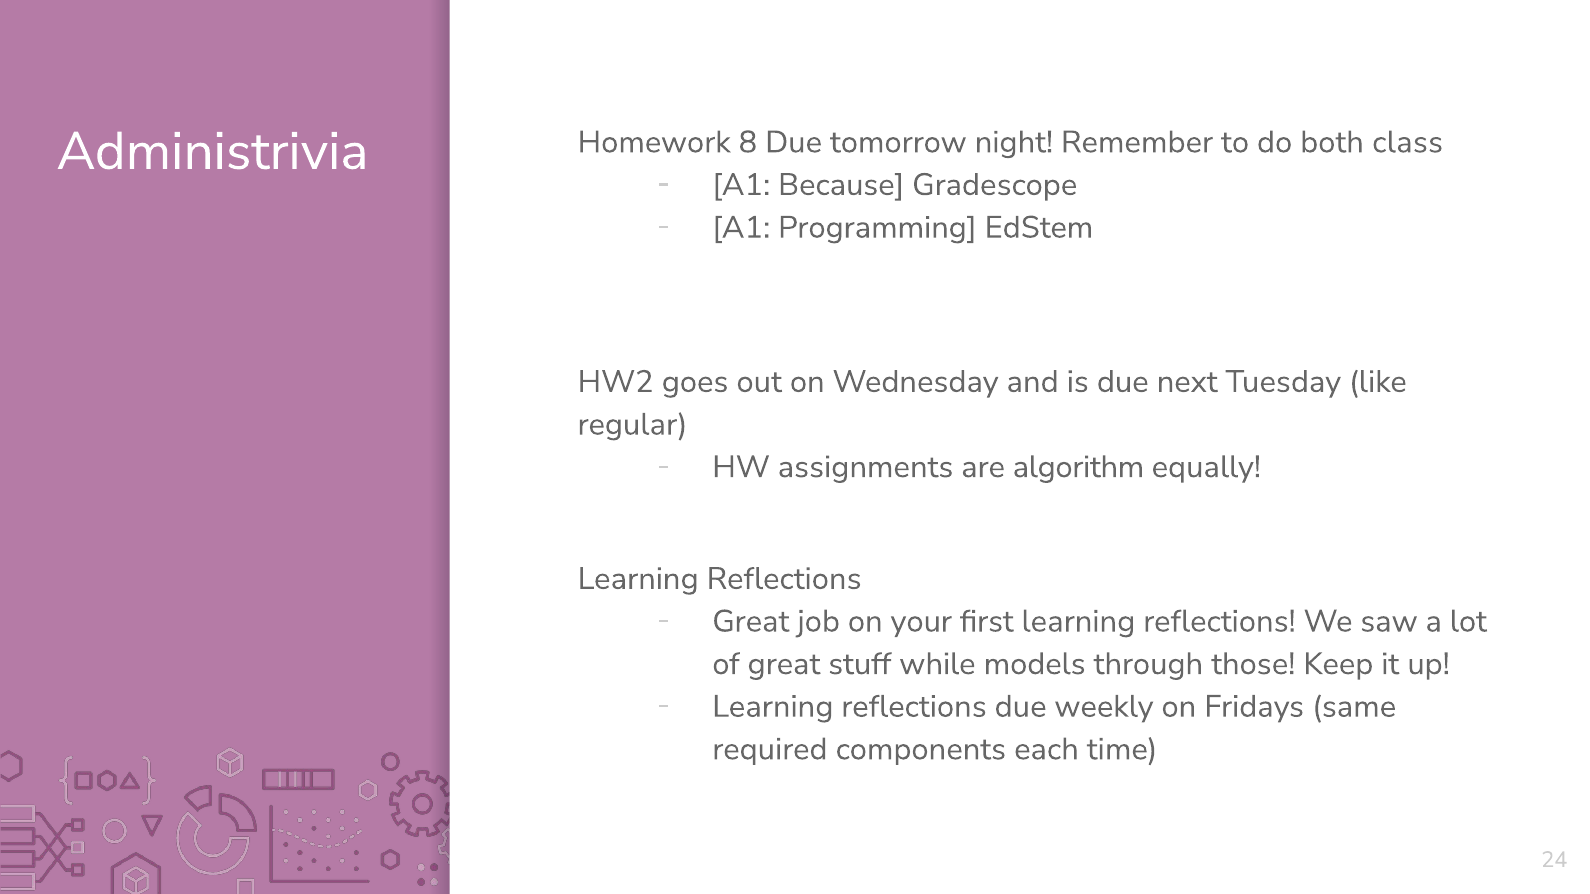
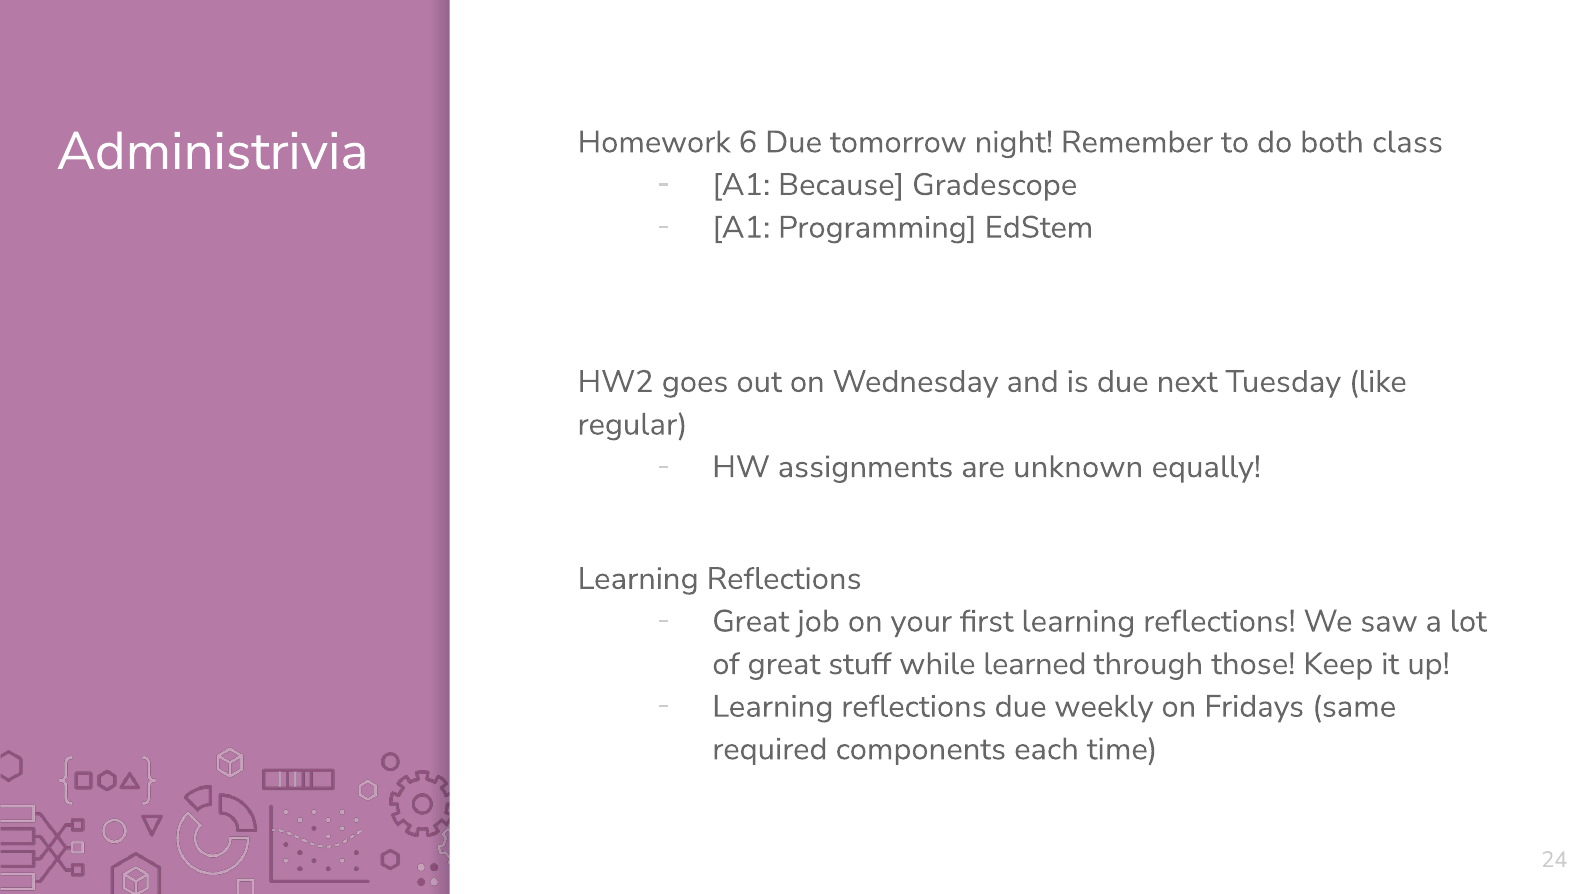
8: 8 -> 6 (748, 142)
algorithm: algorithm -> unknown (1078, 467)
models: models -> learned (1035, 664)
